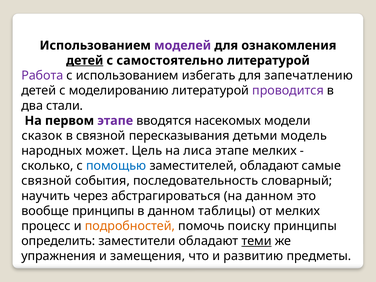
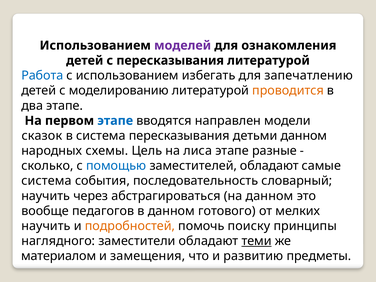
детей underline: present -> none (85, 61)
с самостоятельно: самостоятельно -> пересказывания (170, 61)
Работа colour: purple -> blue (42, 76)
проводится colour: purple -> orange (288, 91)
два стали: стали -> этапе (65, 106)
этапе colour: purple -> blue (115, 121)
насекомых: насекомых -> направлен (228, 121)
в связной: связной -> система (101, 136)
детьми модель: модель -> данном (304, 136)
может: может -> схемы (107, 151)
этапе мелких: мелких -> разные (274, 151)
связной: связной -> система (47, 181)
вообще принципы: принципы -> педагогов (103, 211)
таблицы: таблицы -> готового (227, 211)
процесс: процесс -> научить (46, 226)
определить: определить -> наглядного (58, 241)
упражнения: упражнения -> материалом (59, 256)
